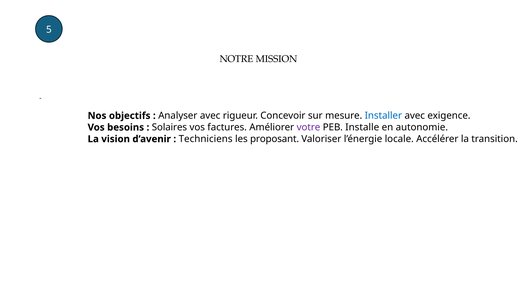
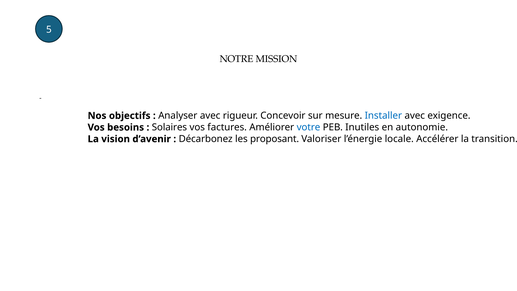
votre colour: purple -> blue (308, 127)
Installe: Installe -> Inutiles (362, 127)
Techniciens: Techniciens -> Décarbonez (206, 139)
